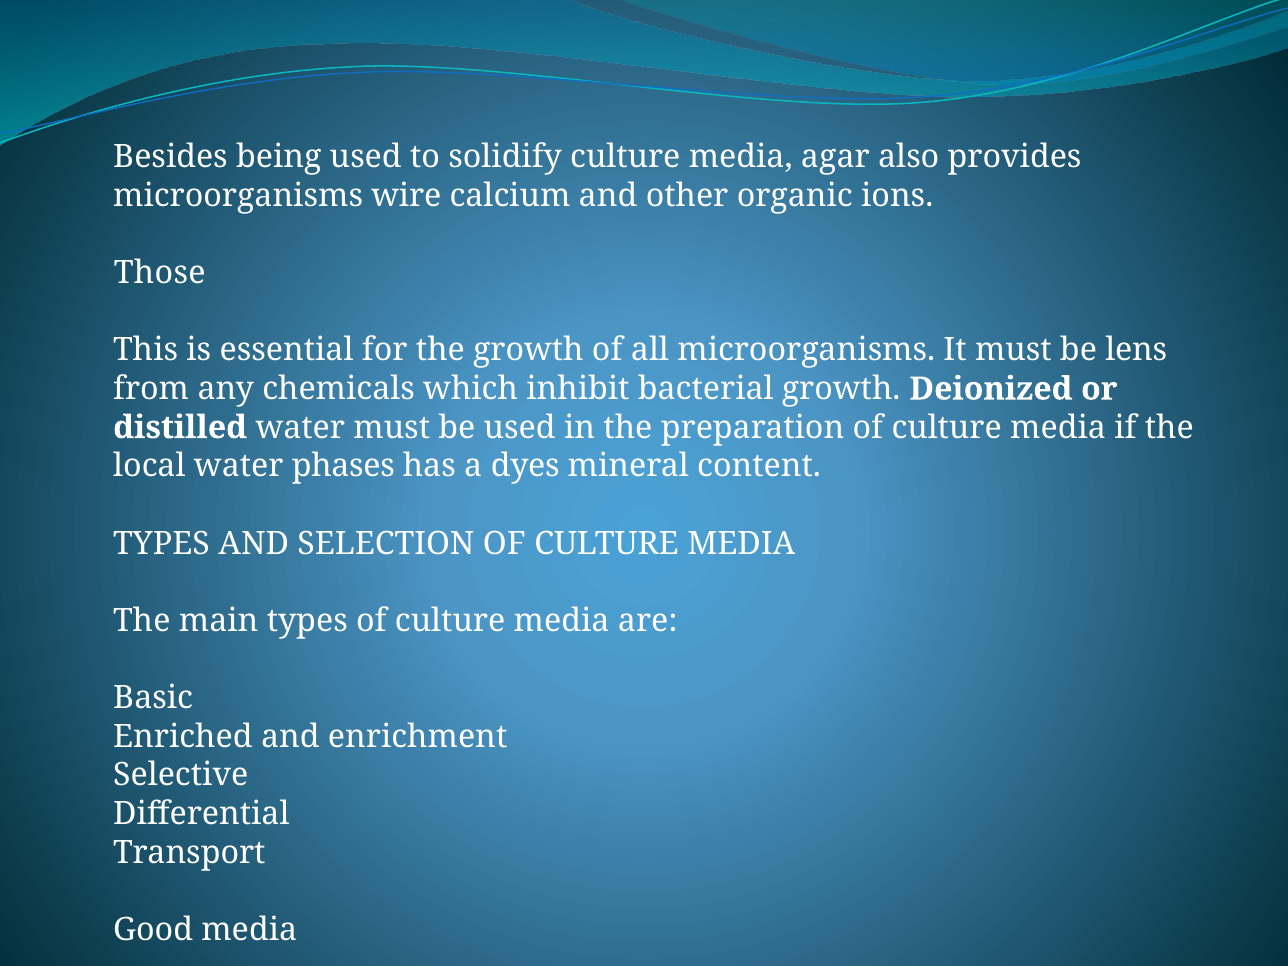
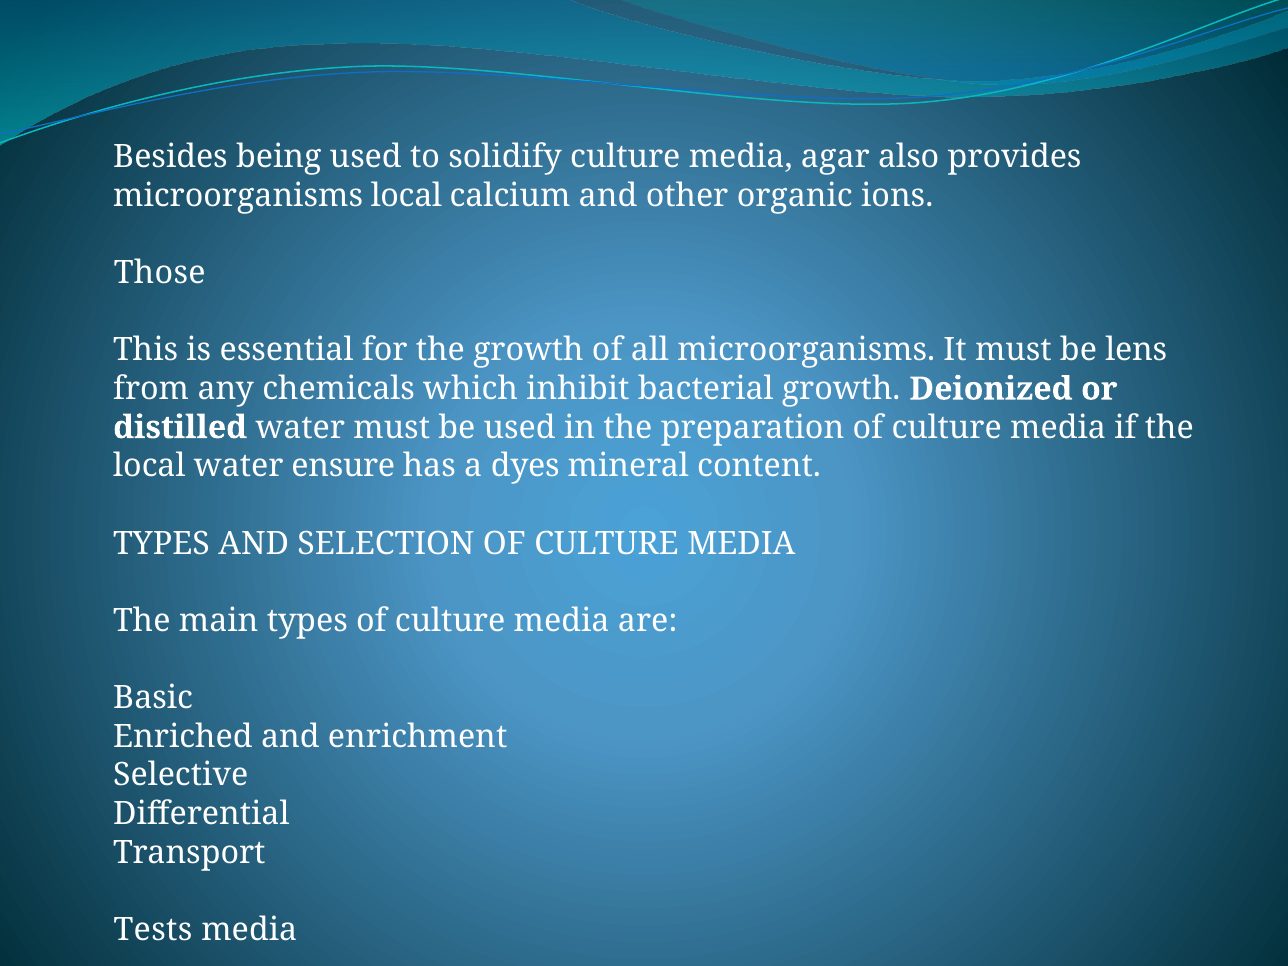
microorganisms wire: wire -> local (406, 196)
phases: phases -> ensure (343, 466)
Good: Good -> Tests (153, 930)
